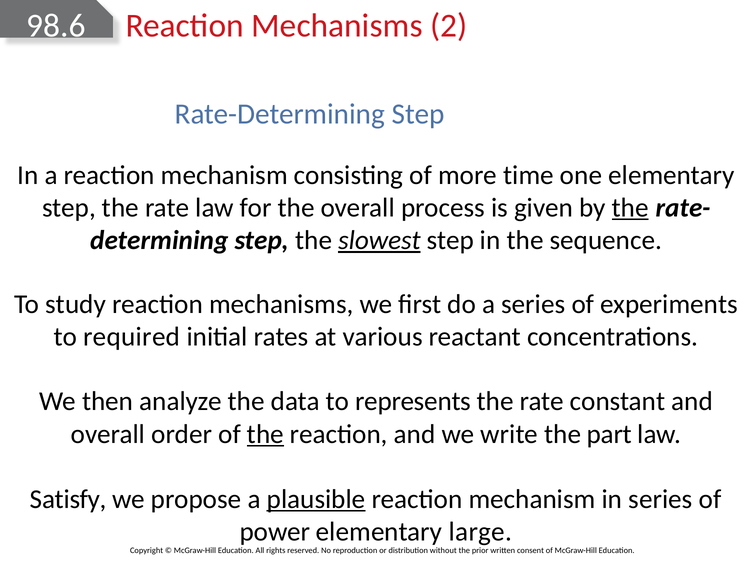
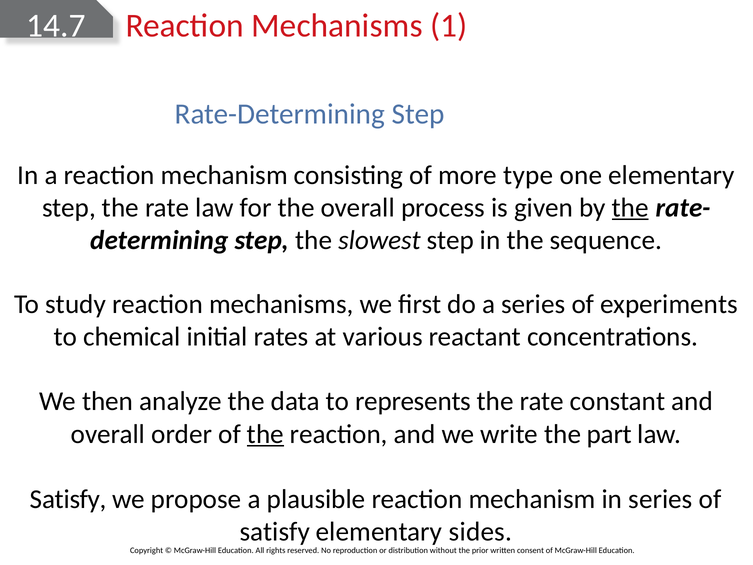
98.6: 98.6 -> 14.7 (56, 26)
2: 2 -> 1 (449, 26)
time: time -> type (528, 175)
slowest underline: present -> none (379, 240)
required: required -> chemical (132, 337)
plausible underline: present -> none (316, 499)
power: power -> satisfy (275, 532)
large: large -> sides (480, 532)
